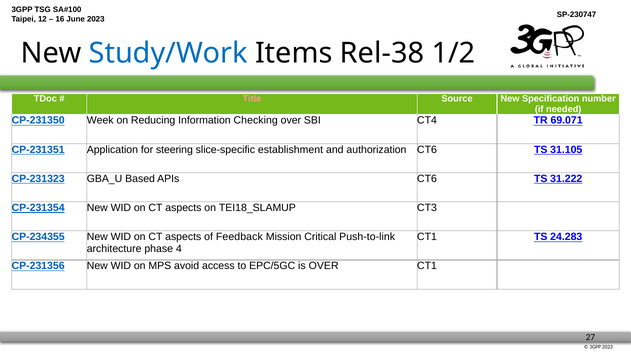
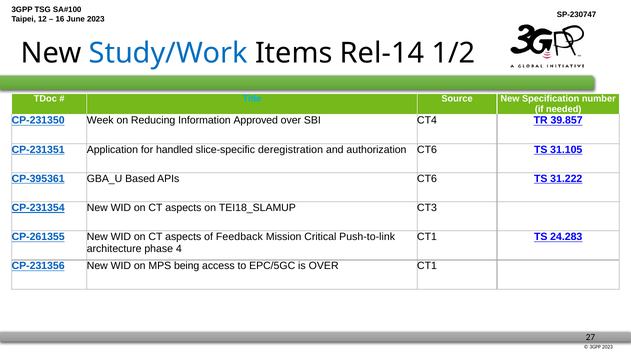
Rel-38: Rel-38 -> Rel-14 (382, 53)
Title colour: pink -> light blue (252, 99)
Checking: Checking -> Approved (256, 120)
69.071: 69.071 -> 39.857 (567, 120)
steering: steering -> handled (174, 150)
establishment: establishment -> deregistration (291, 150)
CP-231323: CP-231323 -> CP-395361 (38, 179)
CP-234355: CP-234355 -> CP-261355 (38, 237)
avoid: avoid -> being (187, 266)
